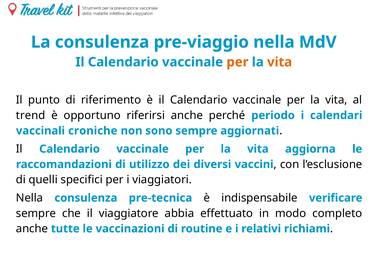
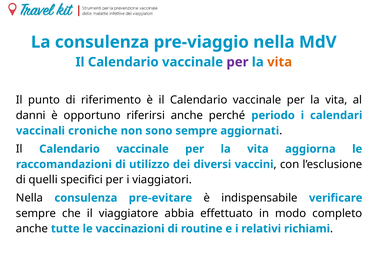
per colour: orange -> purple (237, 62)
trend: trend -> danni (31, 116)
pre-tecnica: pre-tecnica -> pre-evitare (160, 198)
